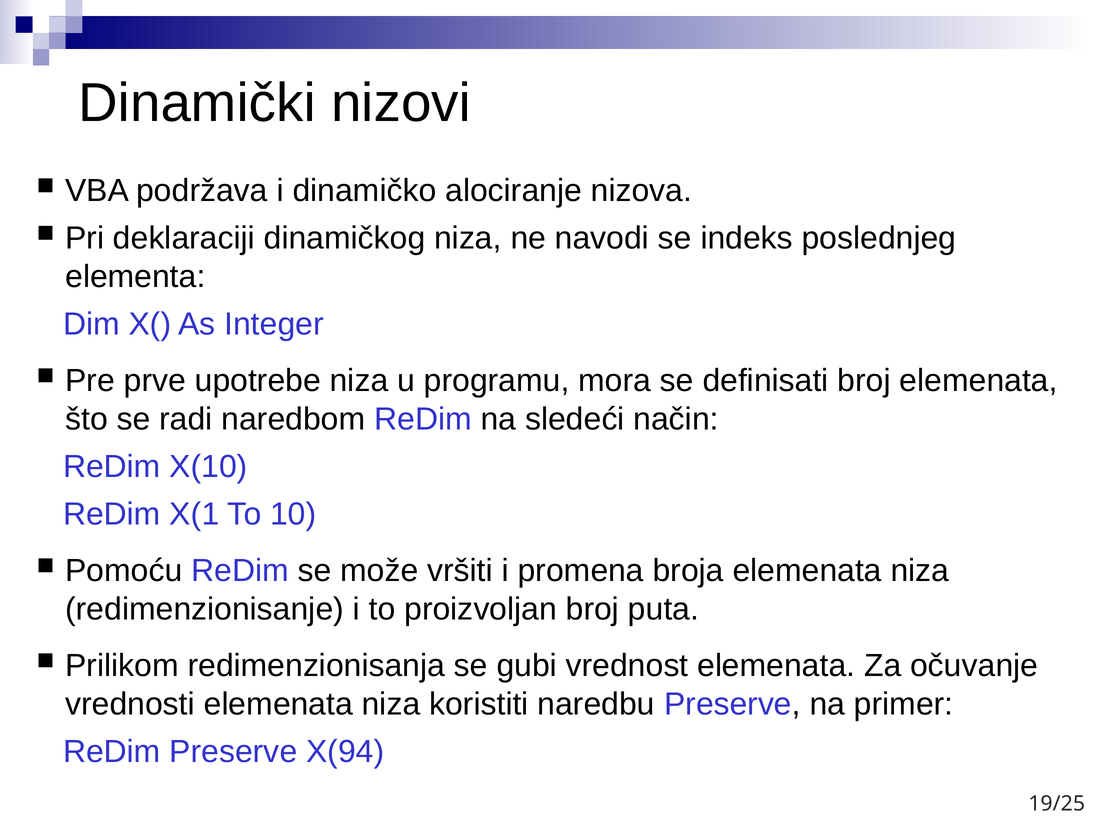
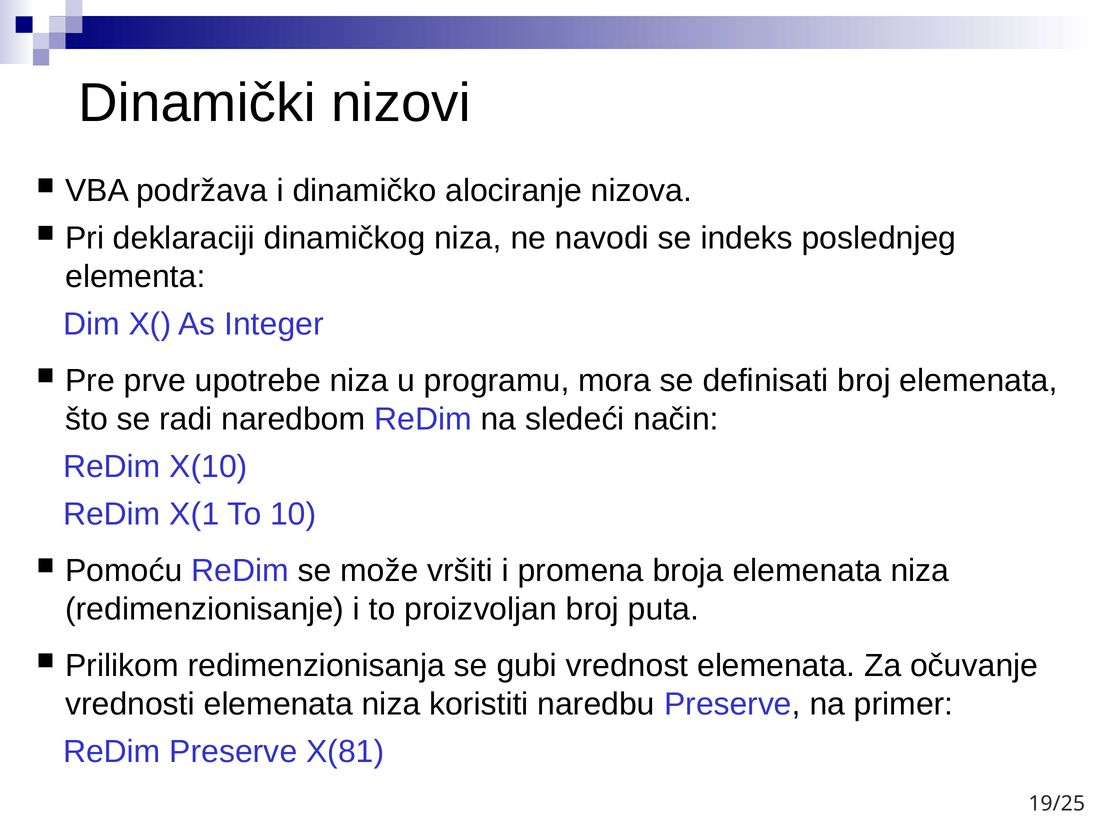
X(94: X(94 -> X(81 (345, 752)
